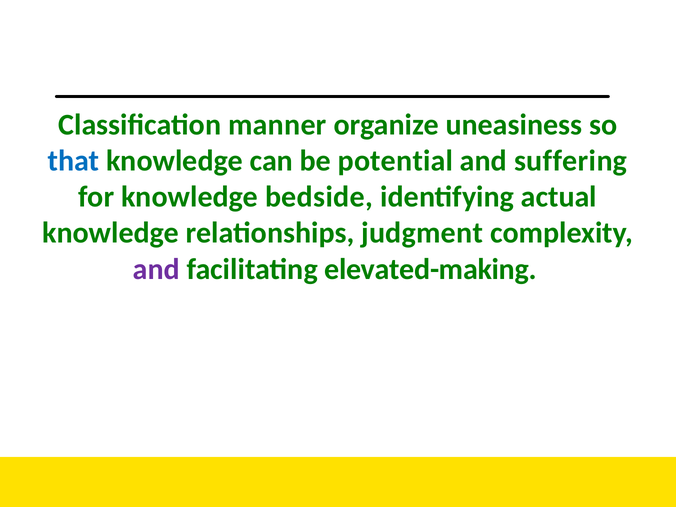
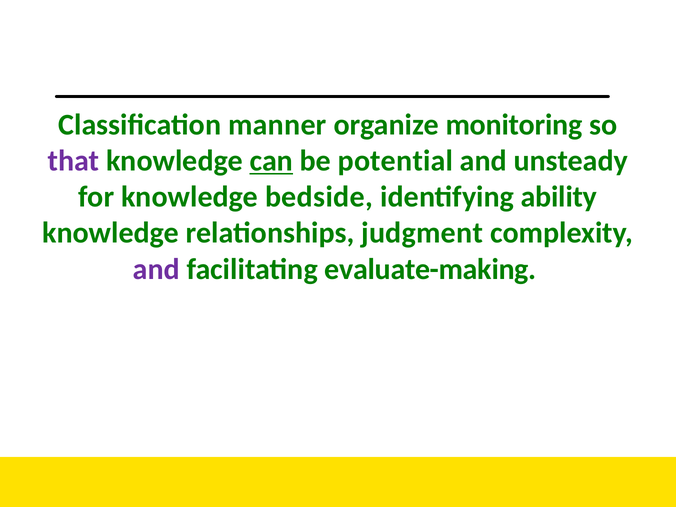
uneasiness: uneasiness -> monitoring (514, 125)
that colour: blue -> purple (73, 161)
can underline: none -> present (271, 161)
suffering: suffering -> unsteady (571, 161)
actual: actual -> ability (559, 197)
elevated-making: elevated-making -> evaluate-making (430, 269)
